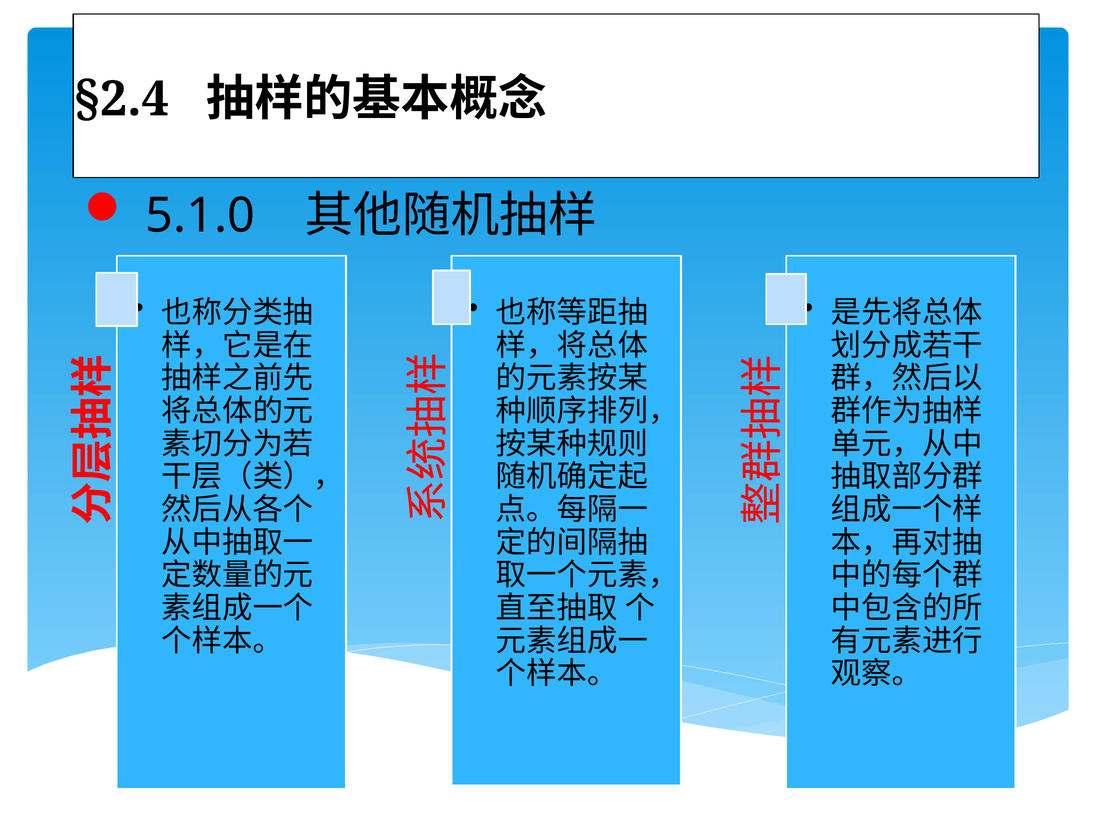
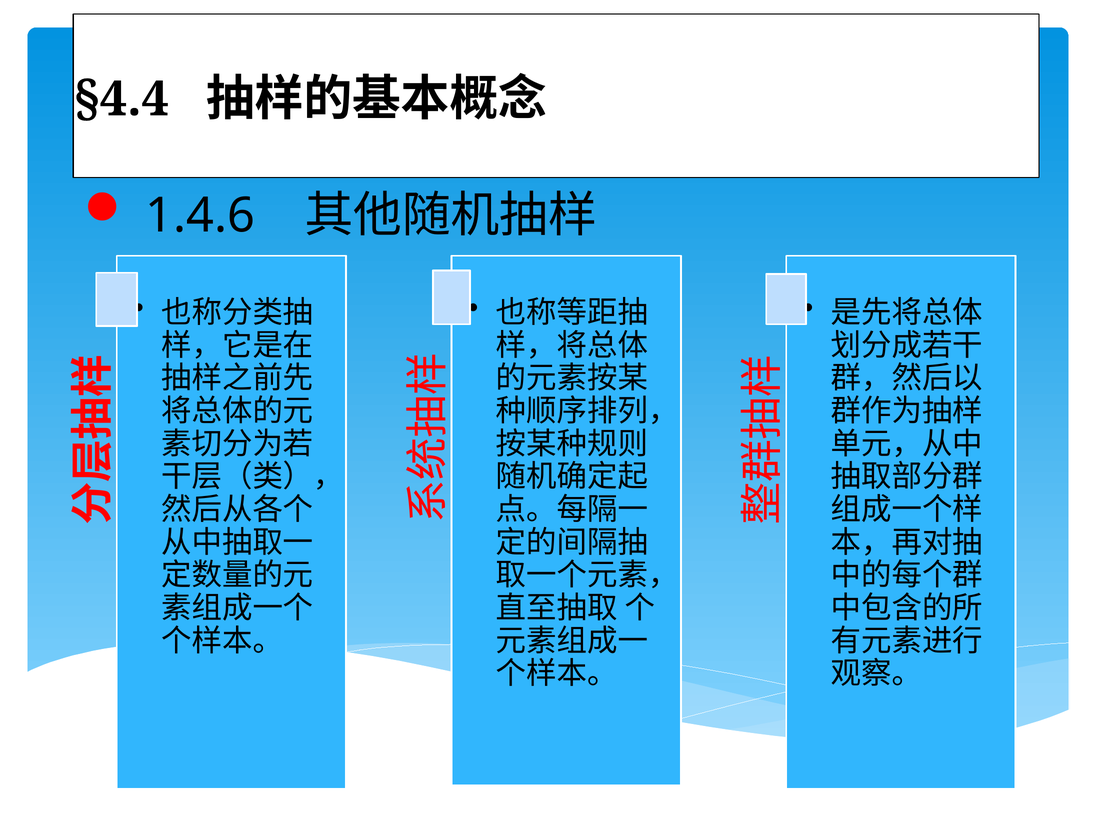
§2.4: §2.4 -> §4.4 (121, 99)
5.1.0: 5.1.0 -> 1.4.6 (200, 216)
